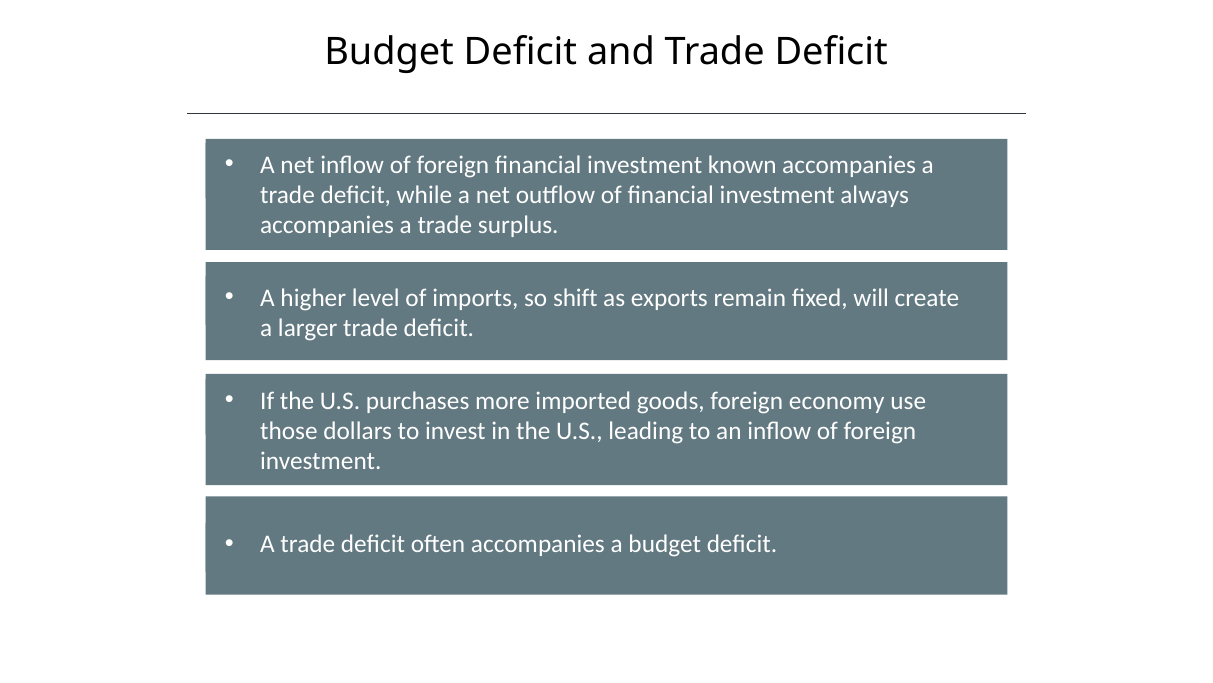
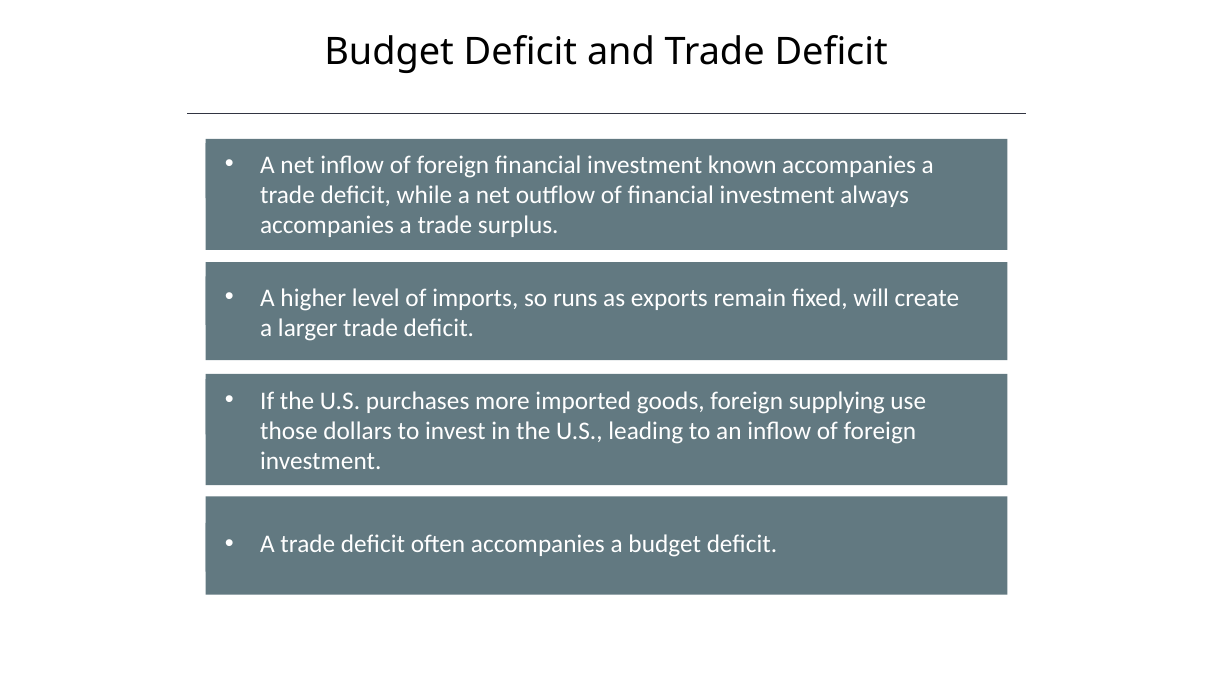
shift: shift -> runs (575, 298)
economy: economy -> supplying (837, 400)
